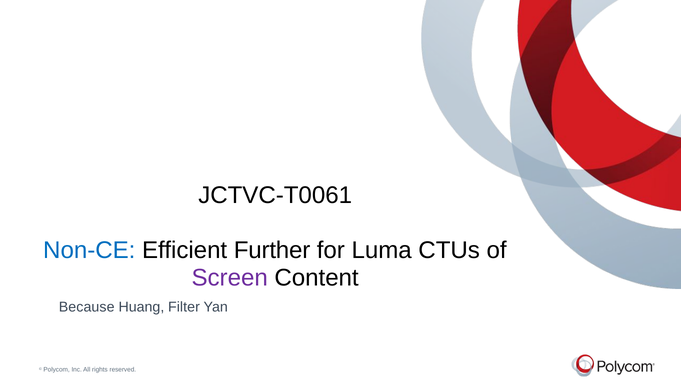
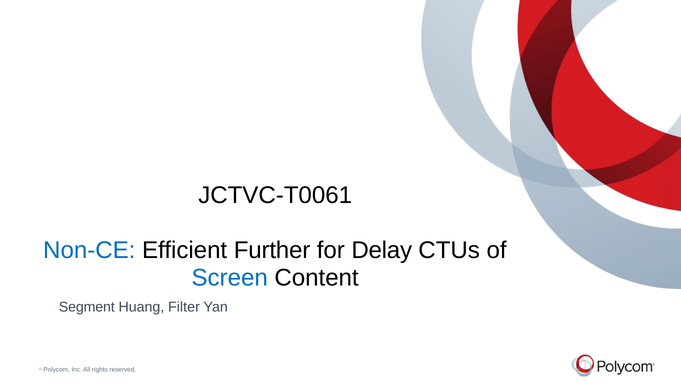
Luma: Luma -> Delay (382, 250)
Screen colour: purple -> blue (230, 278)
Because: Because -> Segment (87, 307)
